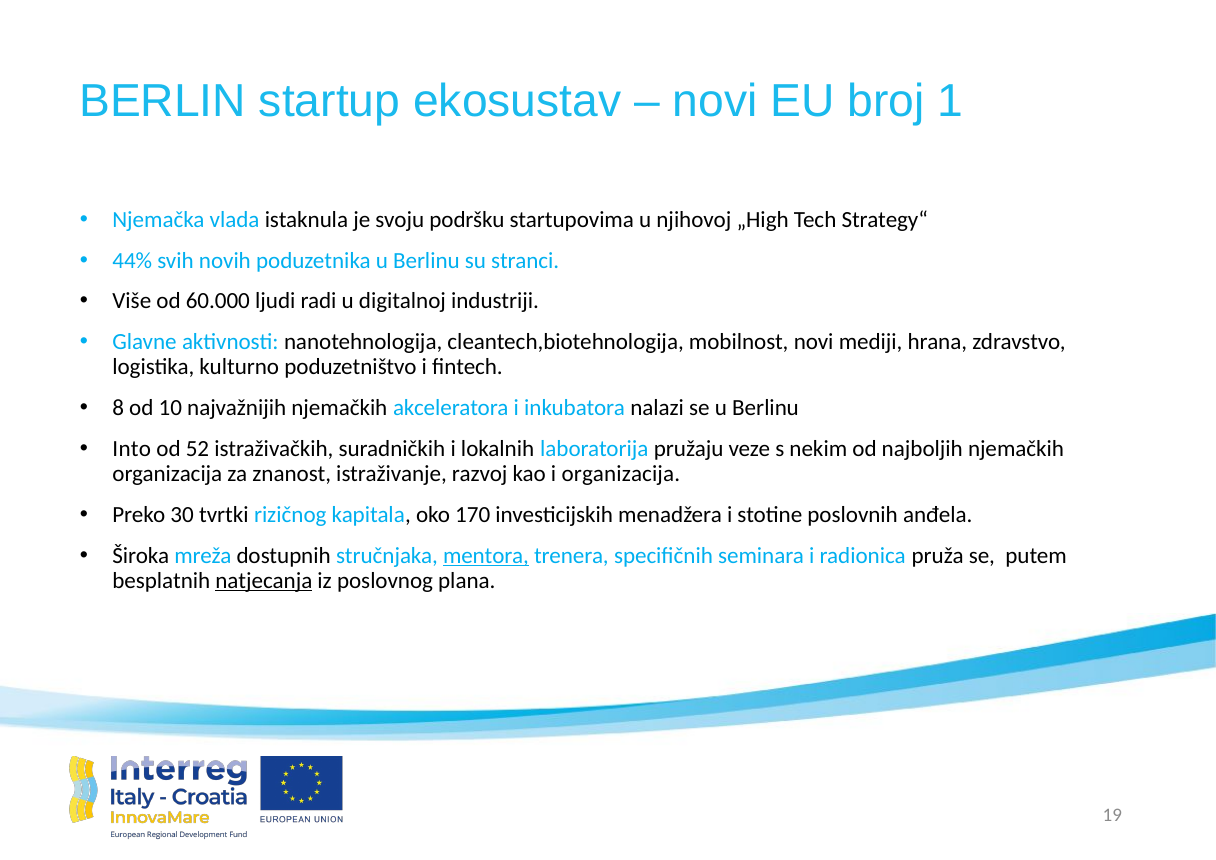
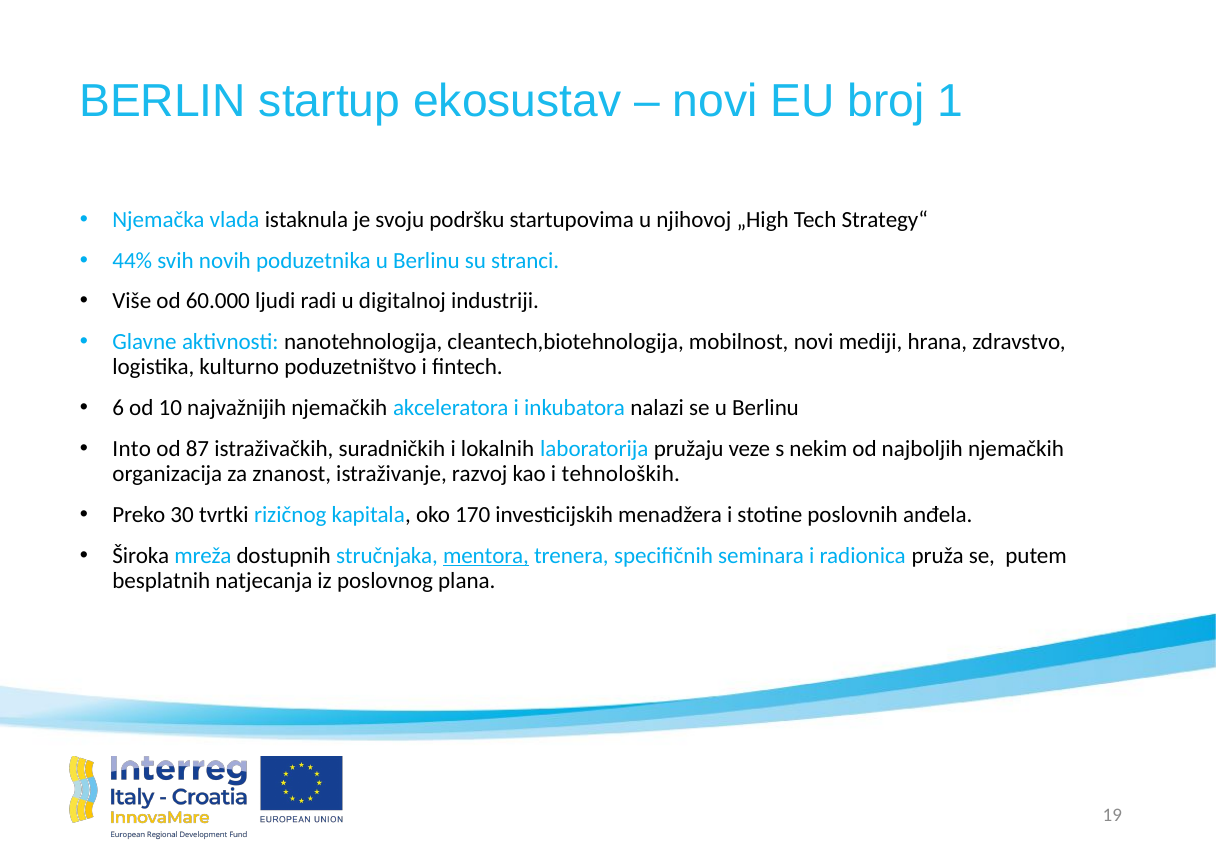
8: 8 -> 6 (118, 408)
52: 52 -> 87 (197, 449)
i organizacija: organizacija -> tehnoloških (621, 474)
natjecanja underline: present -> none (264, 580)
